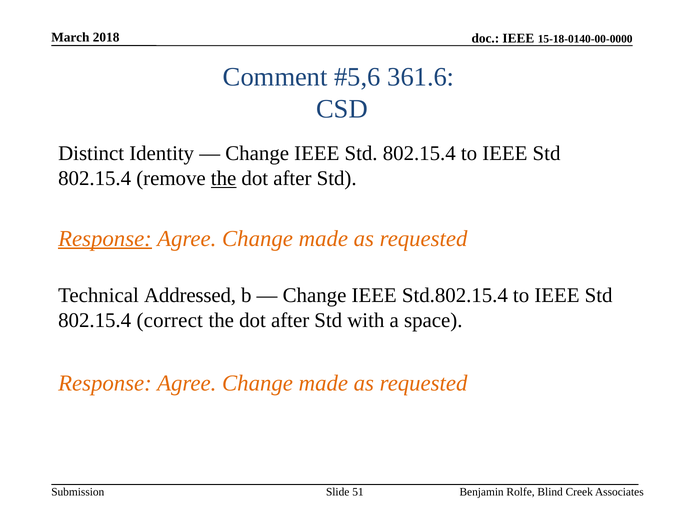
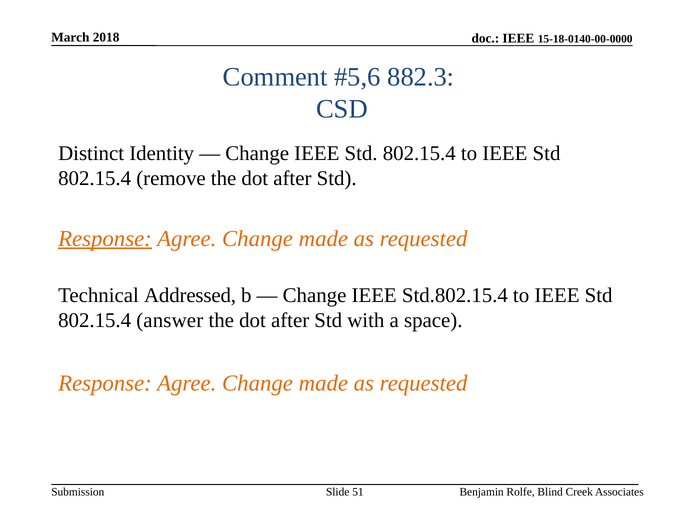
361.6: 361.6 -> 882.3 (421, 77)
the underline: present -> none (224, 178)
correct: correct -> answer (170, 320)
